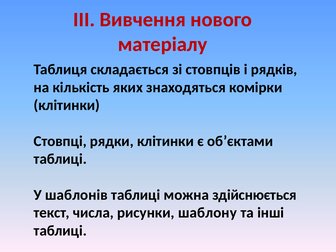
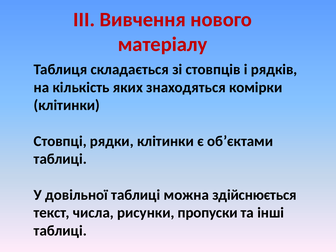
шаблонів: шаблонів -> довільної (77, 195)
шаблону: шаблону -> пропуски (208, 213)
